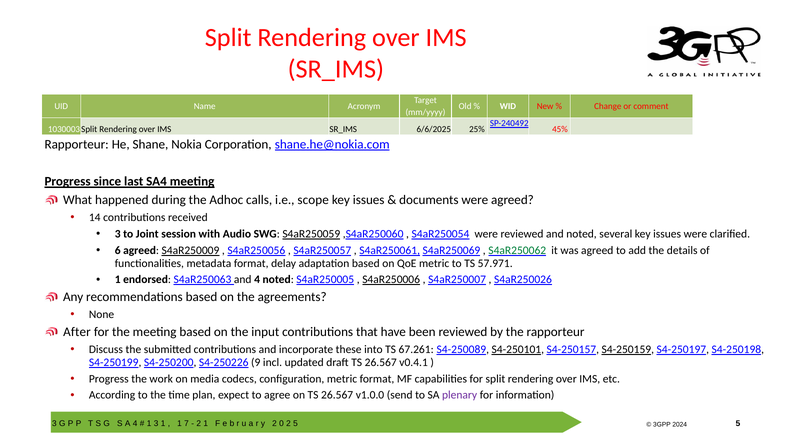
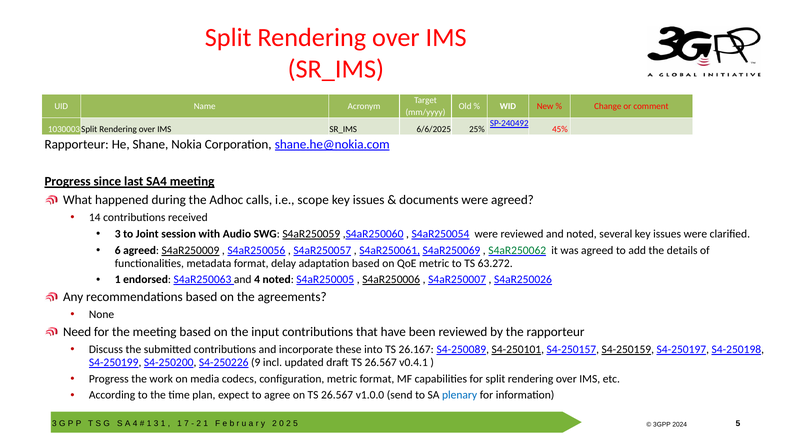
57.971: 57.971 -> 63.272 (495, 263)
After: After -> Need (77, 332)
67.261: 67.261 -> 26.167 (416, 349)
plenary colour: purple -> blue (460, 395)
